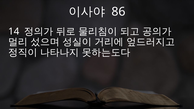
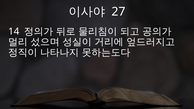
86: 86 -> 27 (118, 12)
